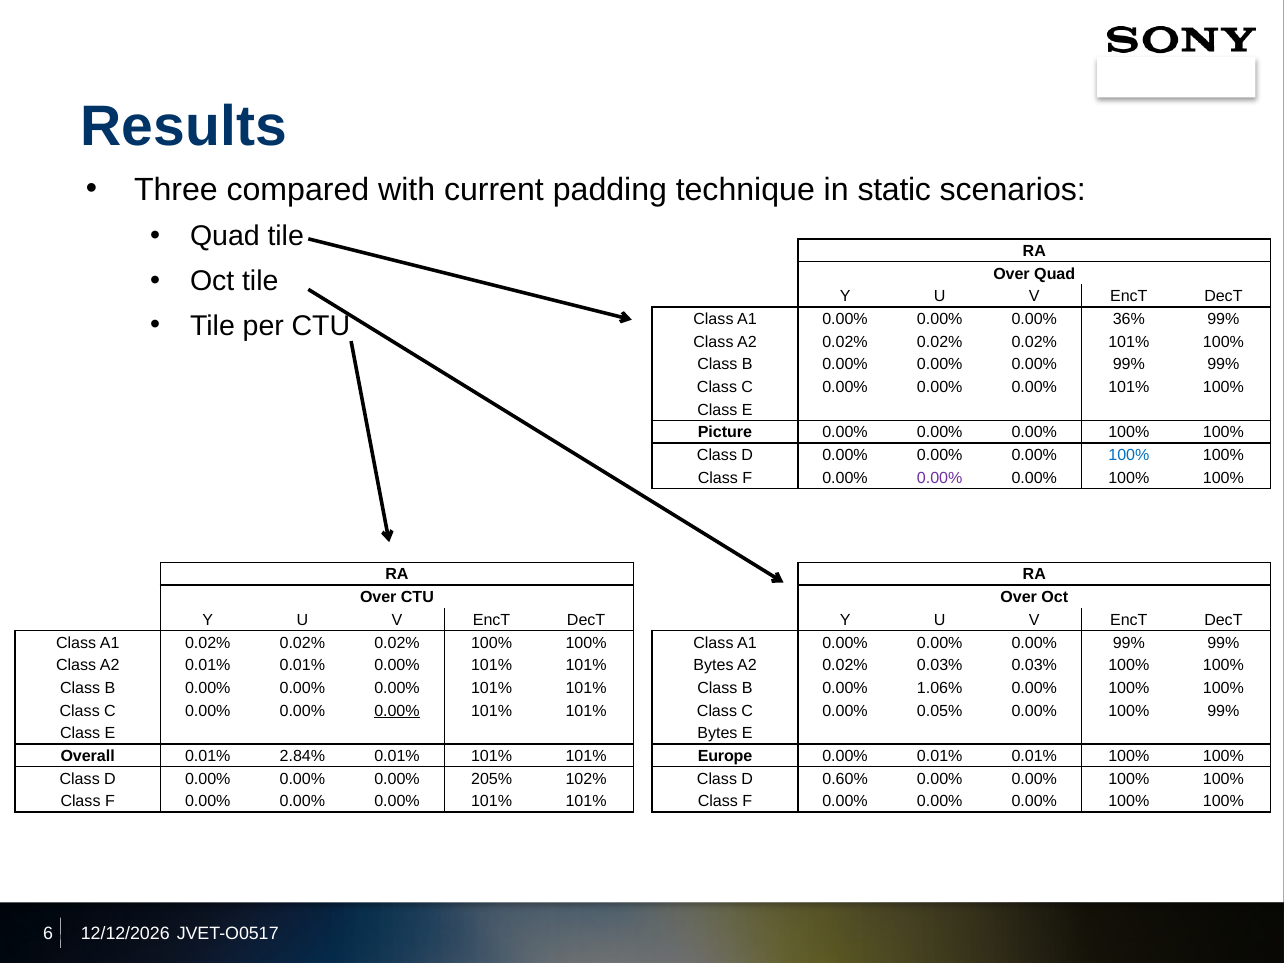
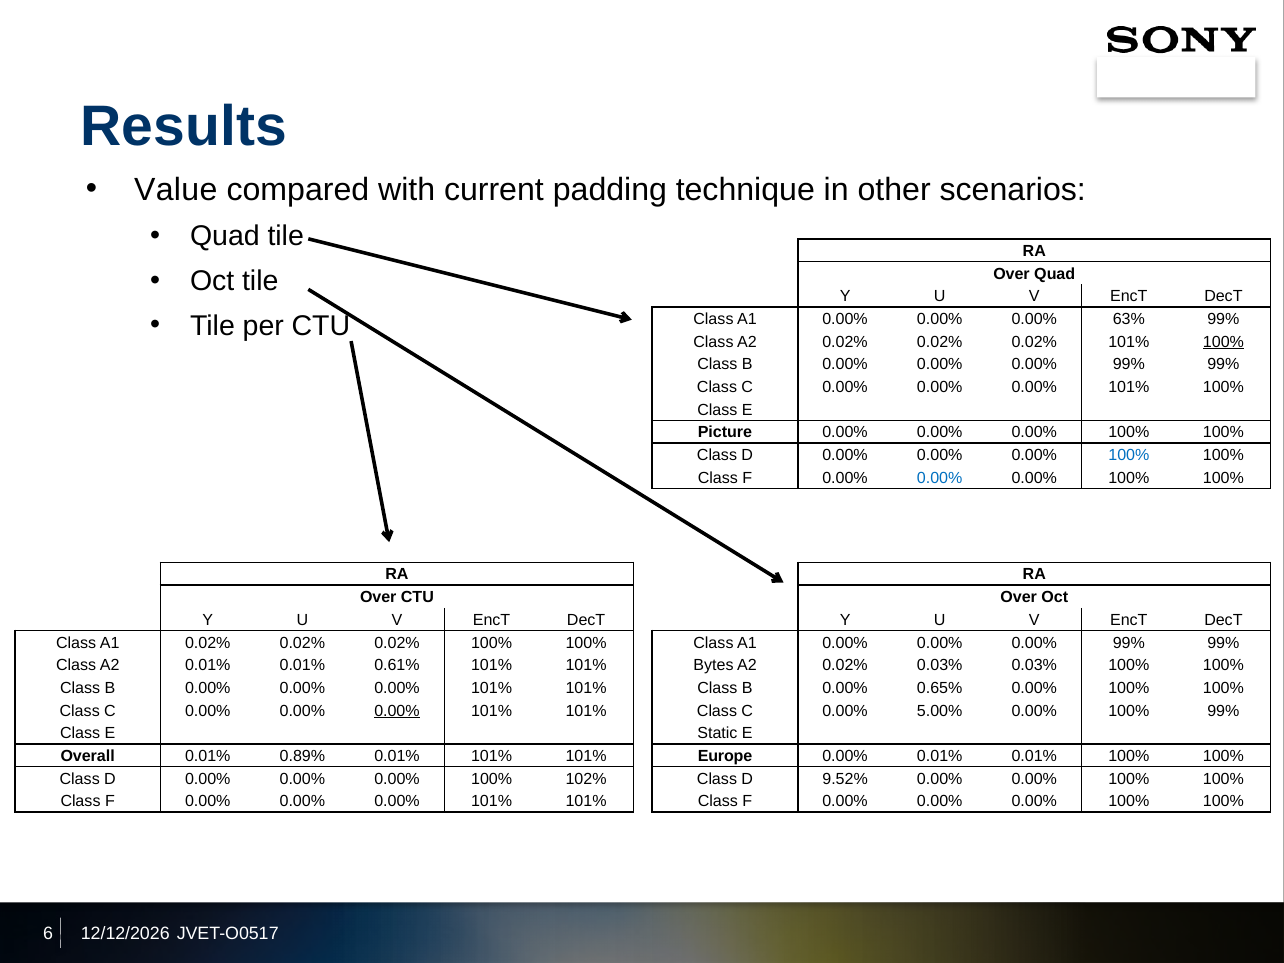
Three: Three -> Value (176, 189)
static: static -> other (894, 189)
36%: 36% -> 63% (1129, 319)
100% underline: none -> present (1223, 342)
0.00% colour: purple -> blue (940, 478)
0.01% 0.00%: 0.00% -> 0.61% (397, 665)
1.06%: 1.06% -> 0.65% (940, 688)
0.05%: 0.05% -> 5.00% (940, 711)
Bytes: Bytes -> Static (717, 733)
2.84%: 2.84% -> 0.89% (302, 756)
205%: 205% -> 100% (492, 779)
0.60%: 0.60% -> 9.52% (845, 779)
